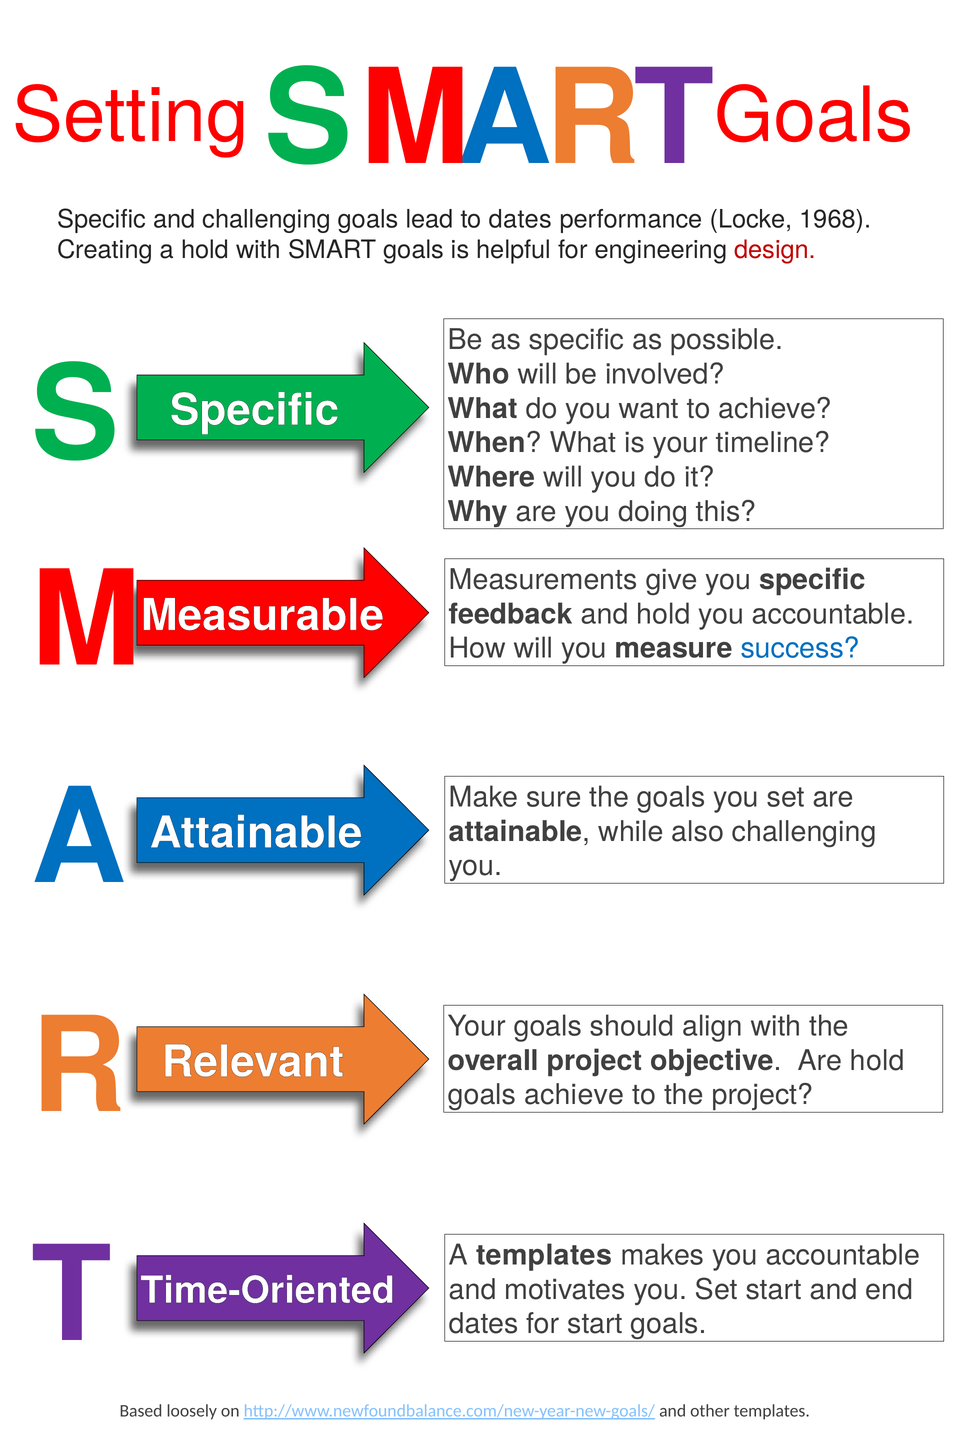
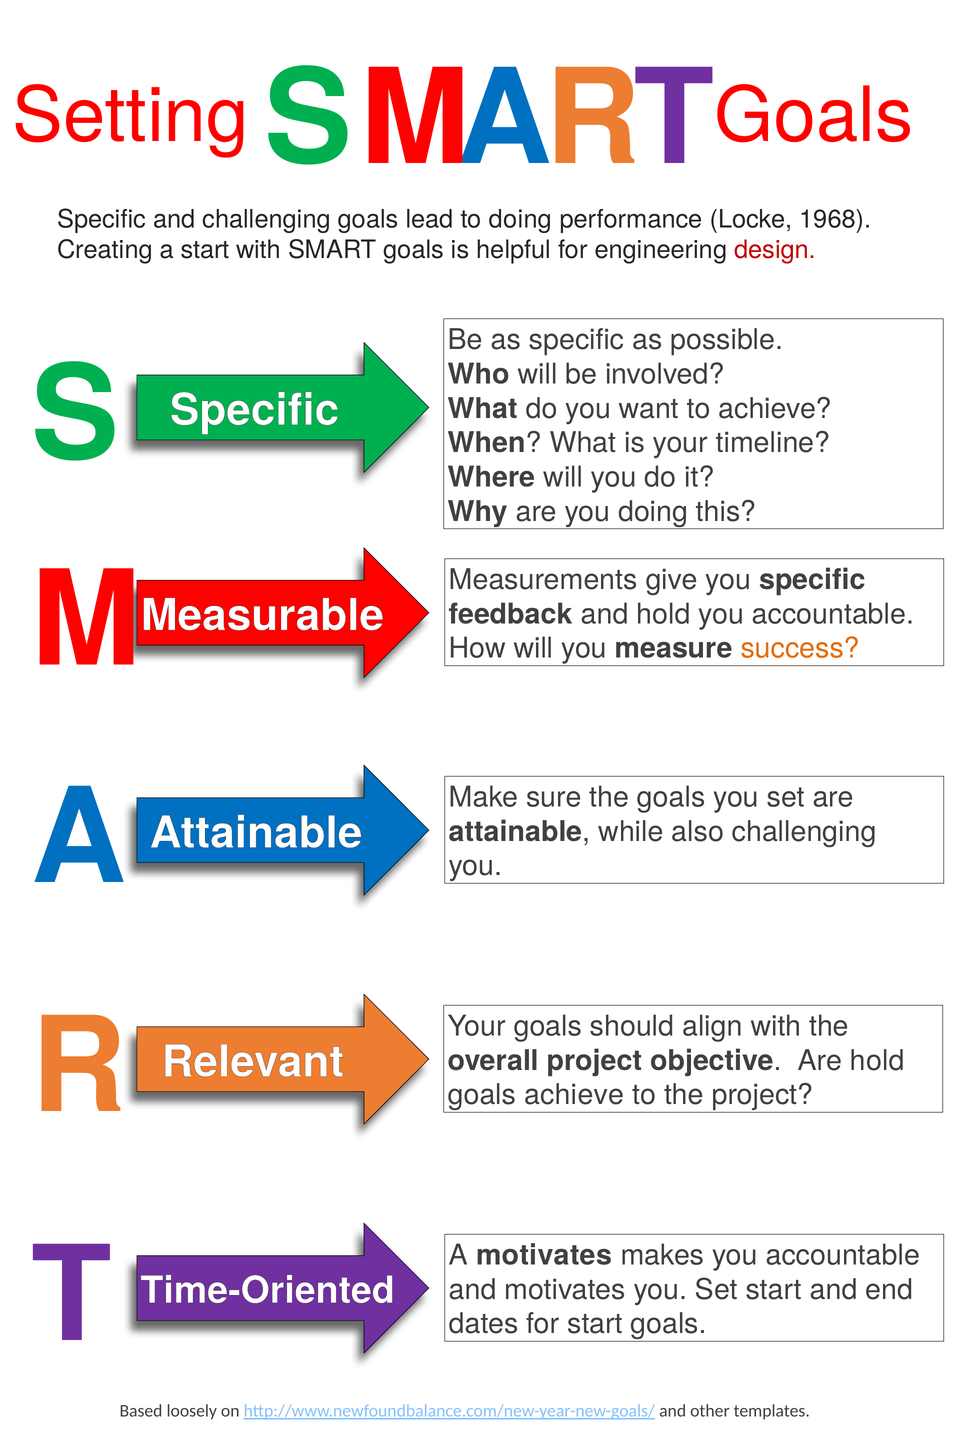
to dates: dates -> doing (520, 219)
a hold: hold -> start (205, 250)
success colour: blue -> orange (800, 648)
A templates: templates -> motivates (544, 1254)
